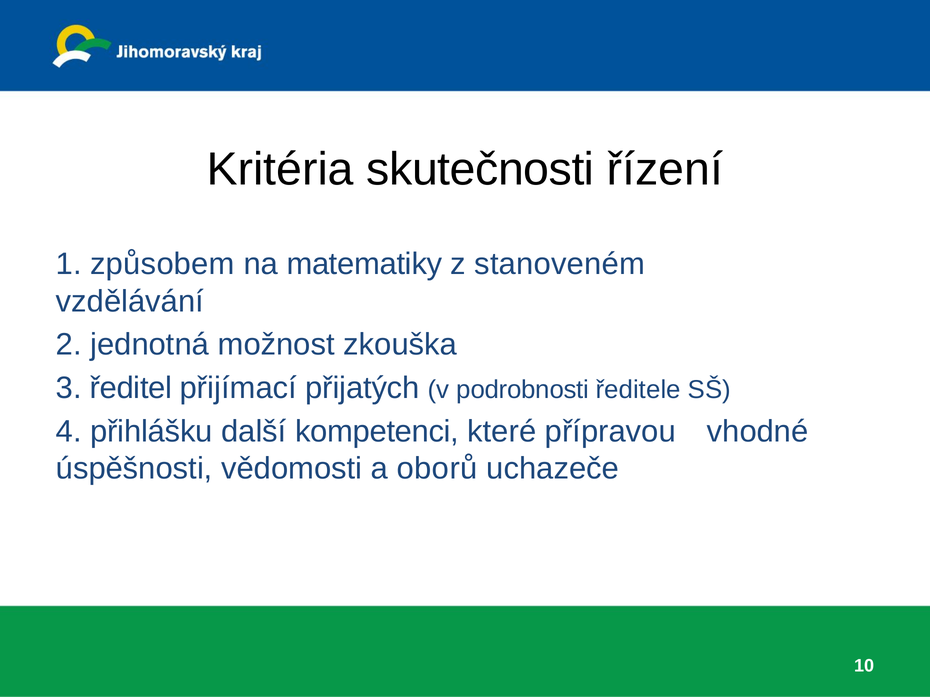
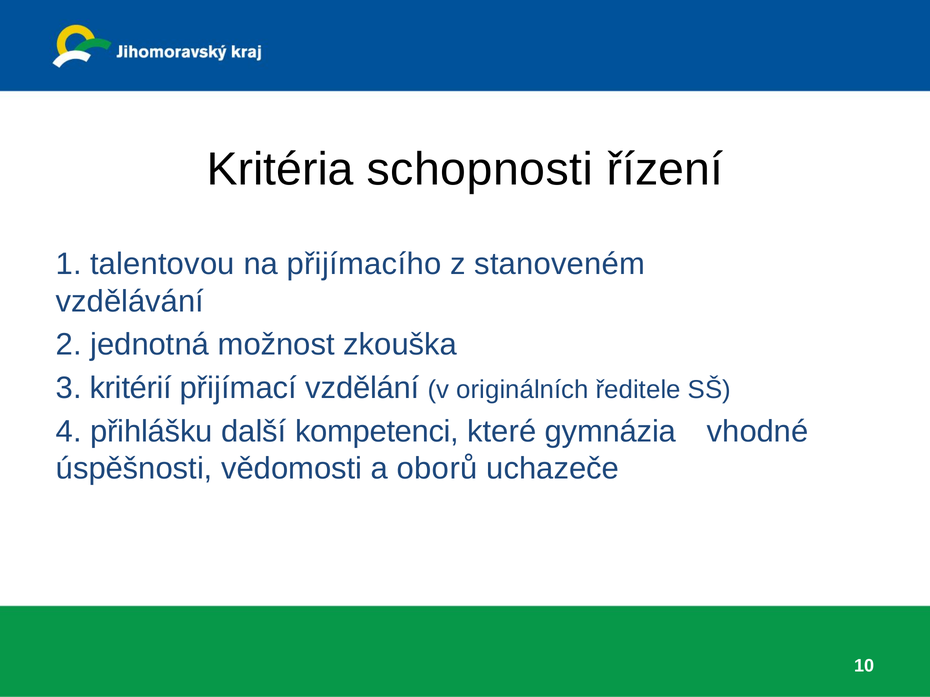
skutečnosti: skutečnosti -> schopnosti (480, 169)
způsobem: způsobem -> talentovou (162, 264)
matematiky: matematiky -> přijímacího (364, 264)
ředitel: ředitel -> kritérií (131, 388)
přijatých: přijatých -> vzdělání (362, 388)
podrobnosti: podrobnosti -> originálních (523, 390)
přípravou: přípravou -> gymnázia (610, 432)
